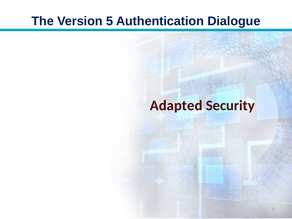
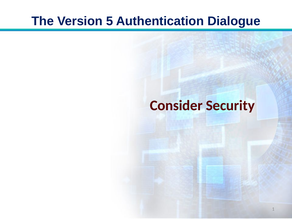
Adapted: Adapted -> Consider (176, 105)
